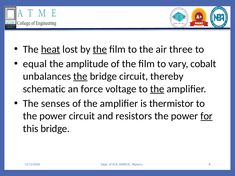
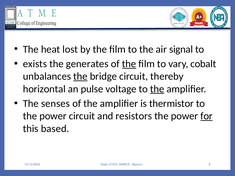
heat underline: present -> none (51, 49)
the underline: present -> none (100, 49)
three: three -> signal (181, 49)
equal: equal -> exists (35, 64)
amplitude: amplitude -> generates (87, 64)
the underline: none -> present (129, 64)
schematic: schematic -> horizontal (44, 89)
force: force -> pulse (92, 89)
this bridge: bridge -> based (55, 129)
